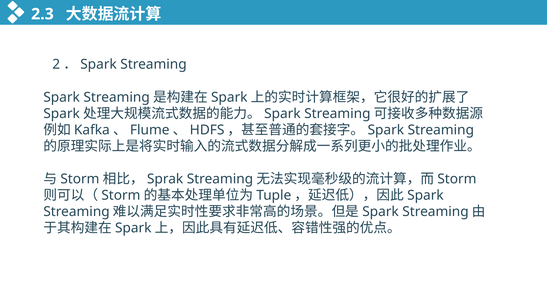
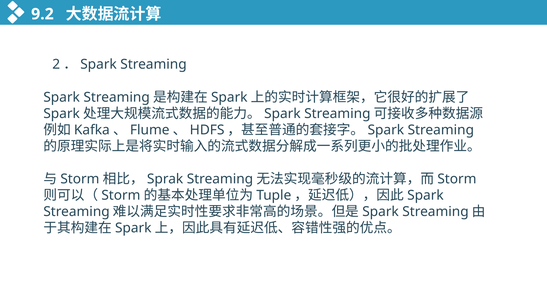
2.3: 2.3 -> 9.2 (42, 14)
